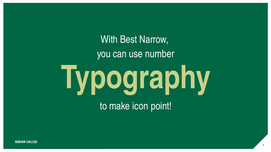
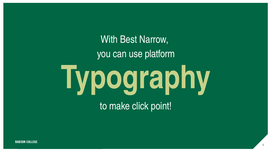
number: number -> platform (160, 54)
icon: icon -> click (140, 106)
